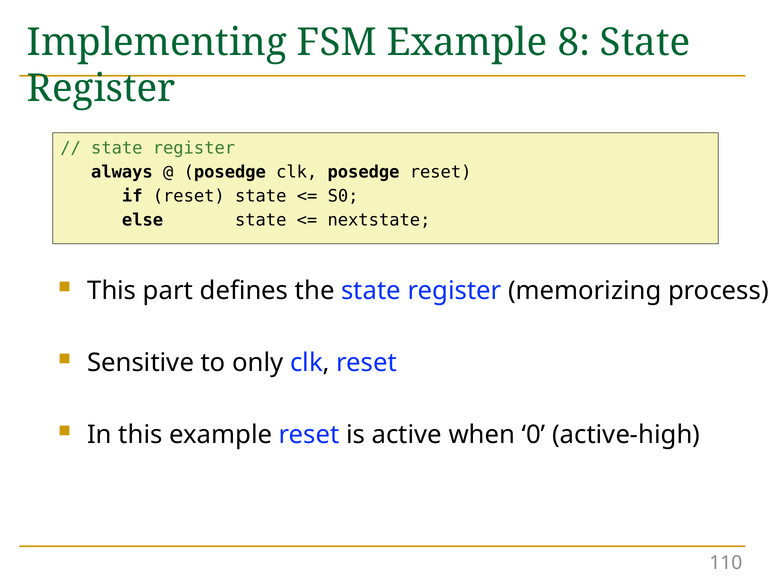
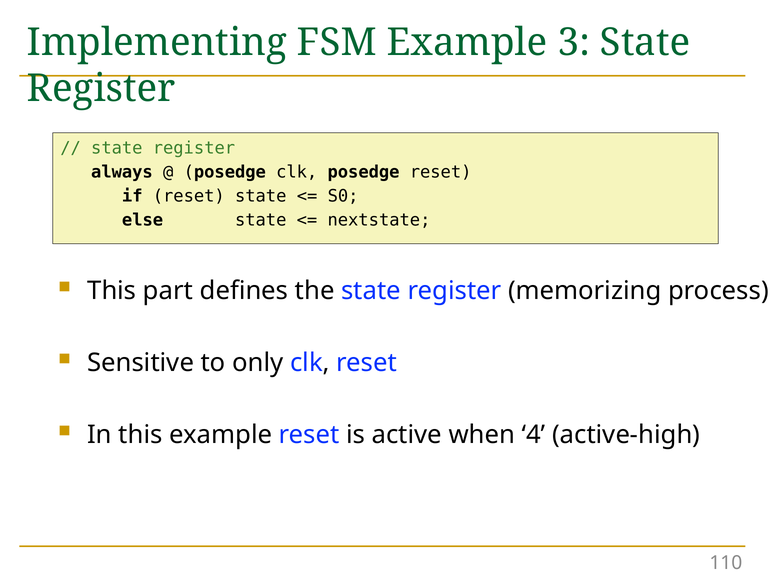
8: 8 -> 3 (574, 43)
0: 0 -> 4 (534, 435)
